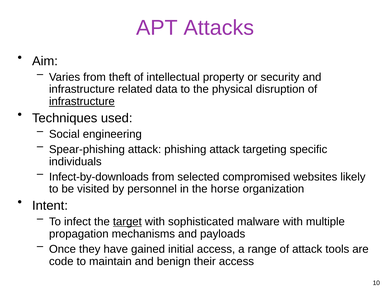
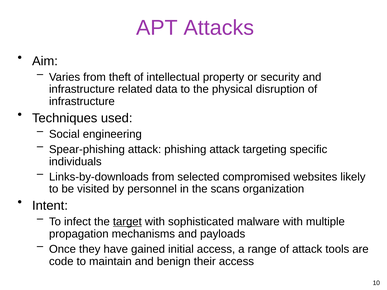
infrastructure underline: present -> none (82, 102)
Infect-by-downloads: Infect-by-downloads -> Links-by-downloads (99, 177)
horse: horse -> scans (225, 189)
